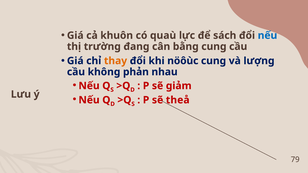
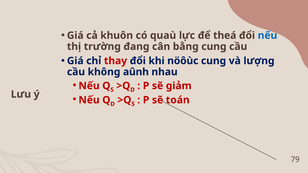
sách: sách -> theá (225, 35)
thay colour: orange -> red (116, 61)
phản: phản -> aûnh (136, 72)
theå: theå -> toán (178, 100)
